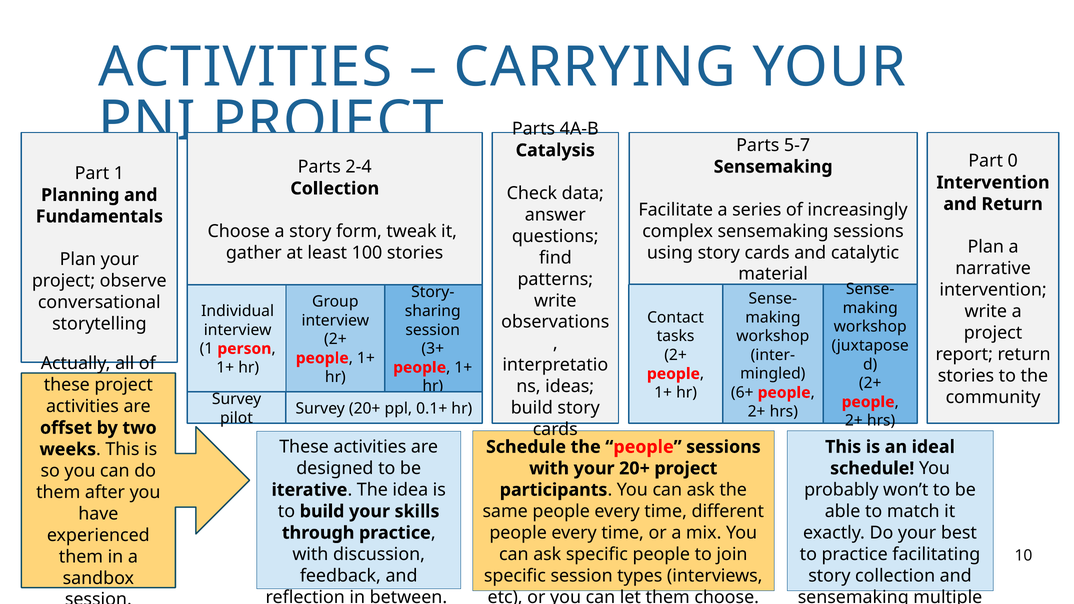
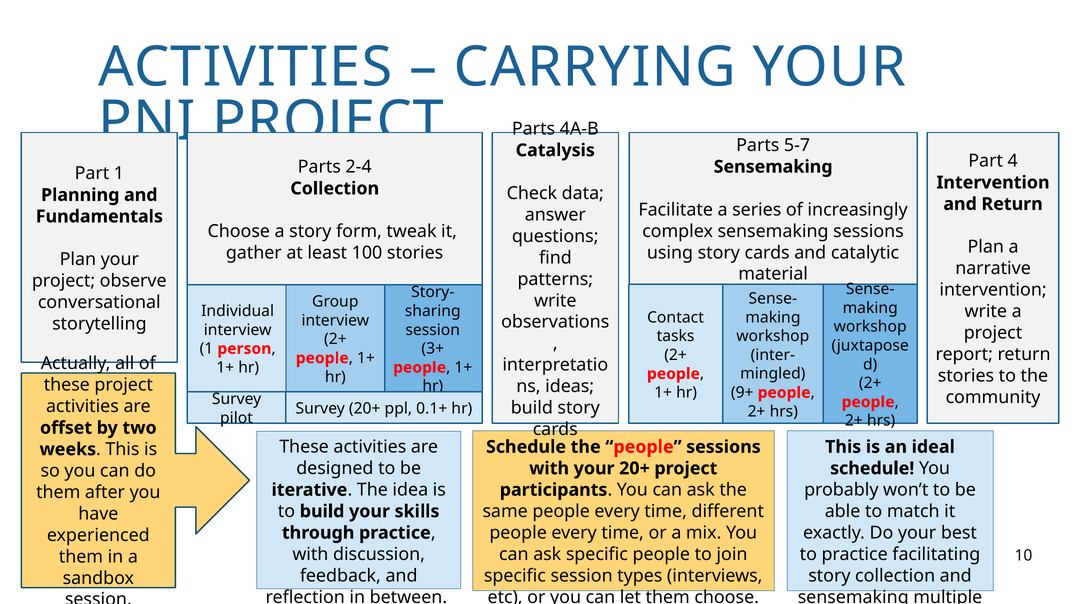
0: 0 -> 4 (1013, 161)
6+: 6+ -> 9+ (742, 393)
